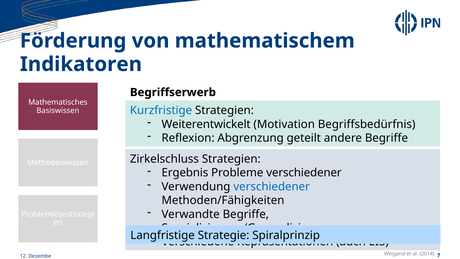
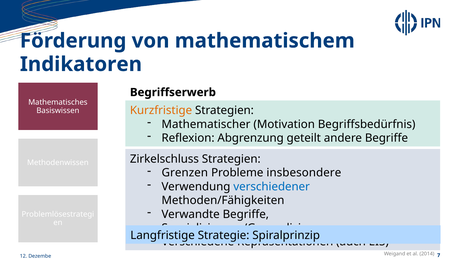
Kurzfristige colour: blue -> orange (161, 110)
Weiterentwickelt: Weiterentwickelt -> Mathematischer (206, 124)
Ergebnis: Ergebnis -> Grenzen (185, 173)
Probleme verschiedener: verschiedener -> insbesondere (304, 173)
